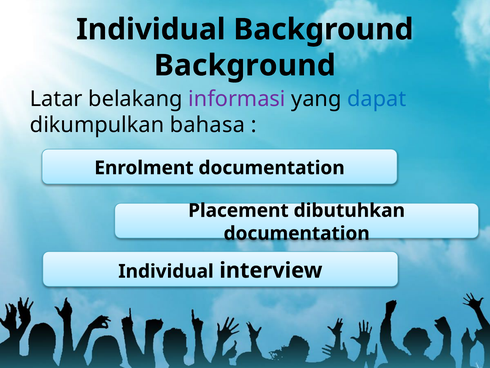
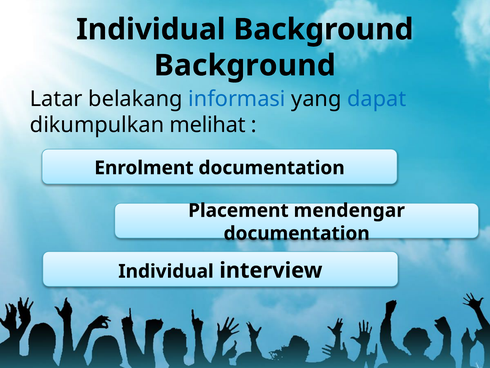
informasi colour: purple -> blue (237, 99)
bahasa: bahasa -> melihat (208, 125)
dibutuhkan: dibutuhkan -> mendengar (349, 210)
